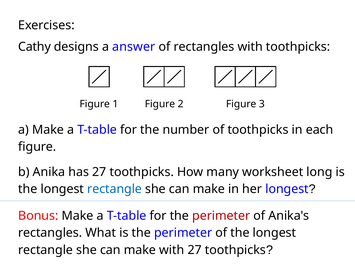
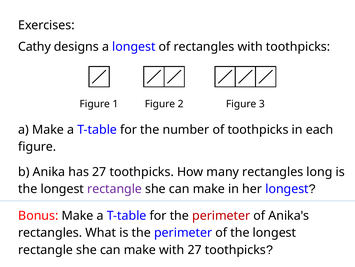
a answer: answer -> longest (134, 47)
many worksheet: worksheet -> rectangles (273, 172)
rectangle colour: blue -> purple (115, 189)
